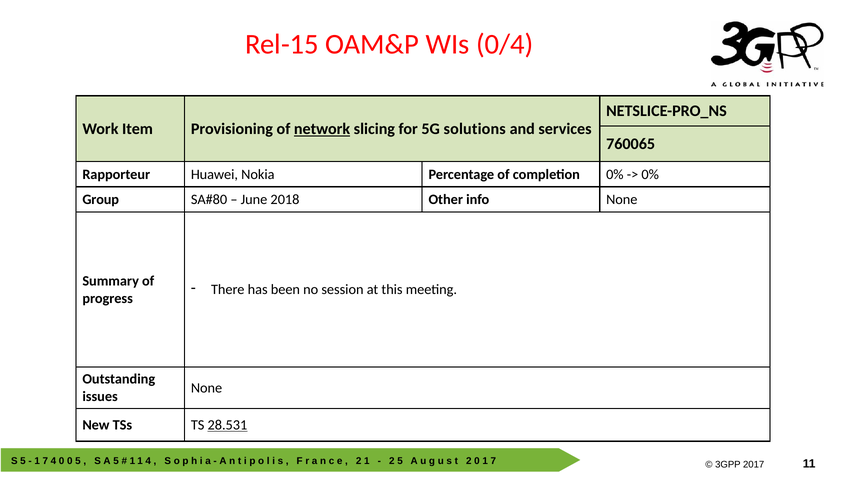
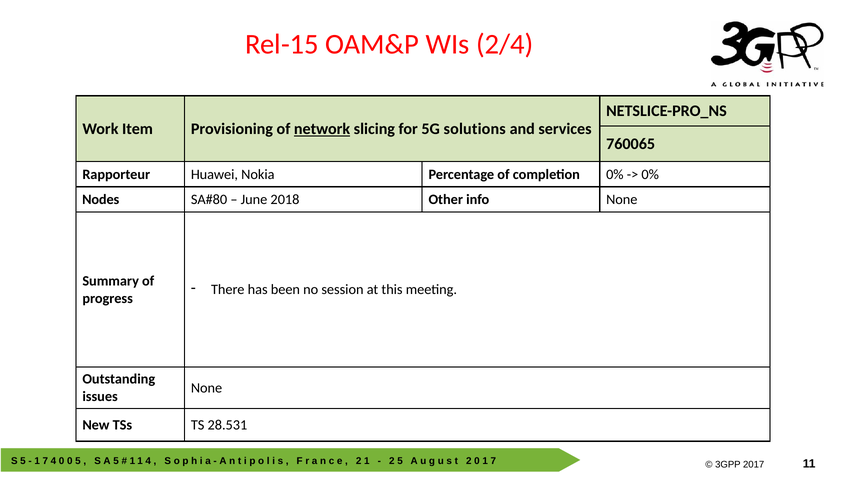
0/4: 0/4 -> 2/4 (505, 44)
Group: Group -> Nodes (101, 200)
28.531 underline: present -> none (227, 425)
